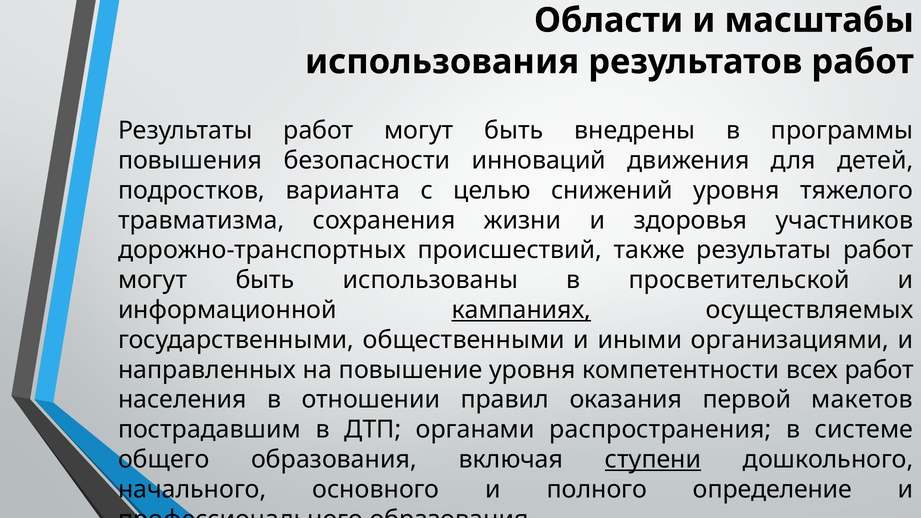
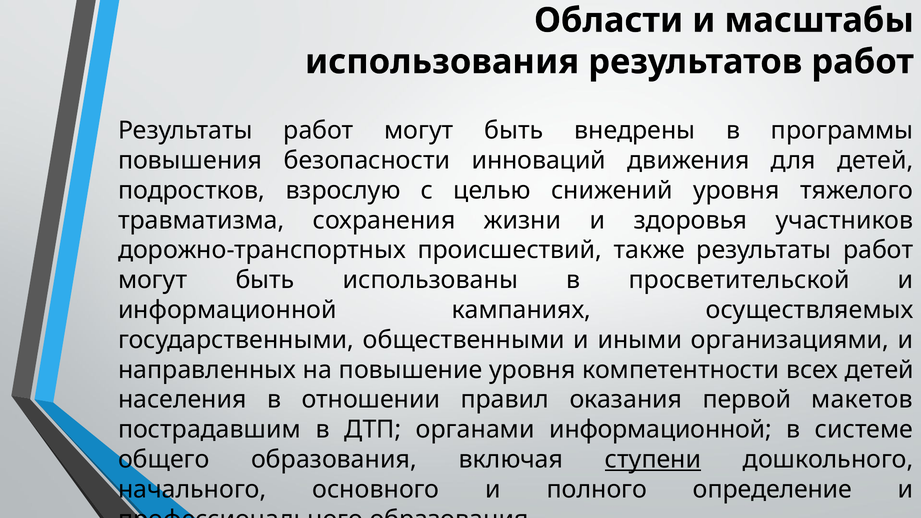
варианта: варианта -> взрослую (343, 190)
кампаниях underline: present -> none (521, 310)
всех работ: работ -> детей (879, 370)
органами распространения: распространения -> информационной (661, 430)
